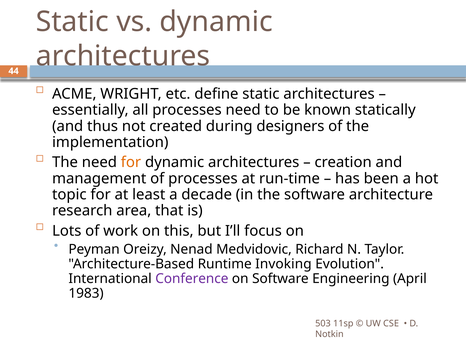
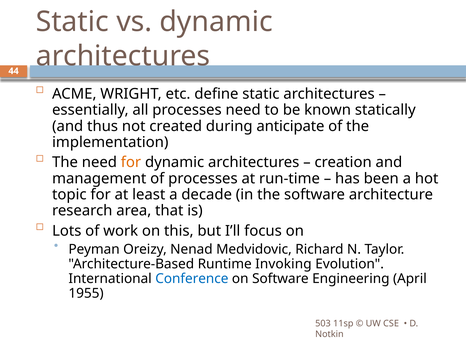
designers: designers -> anticipate (290, 126)
Conference colour: purple -> blue (192, 278)
1983: 1983 -> 1955 (86, 293)
